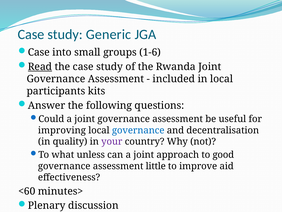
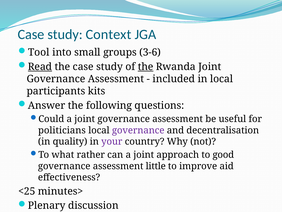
Generic: Generic -> Context (109, 34)
Case: Case -> Tool (39, 52)
1-6: 1-6 -> 3-6 (150, 52)
the underline: none -> present (146, 67)
improving: improving -> politicians (62, 130)
governance colour: blue -> purple (138, 130)
unless: unless -> rather (91, 154)
<60: <60 -> <25 (27, 191)
